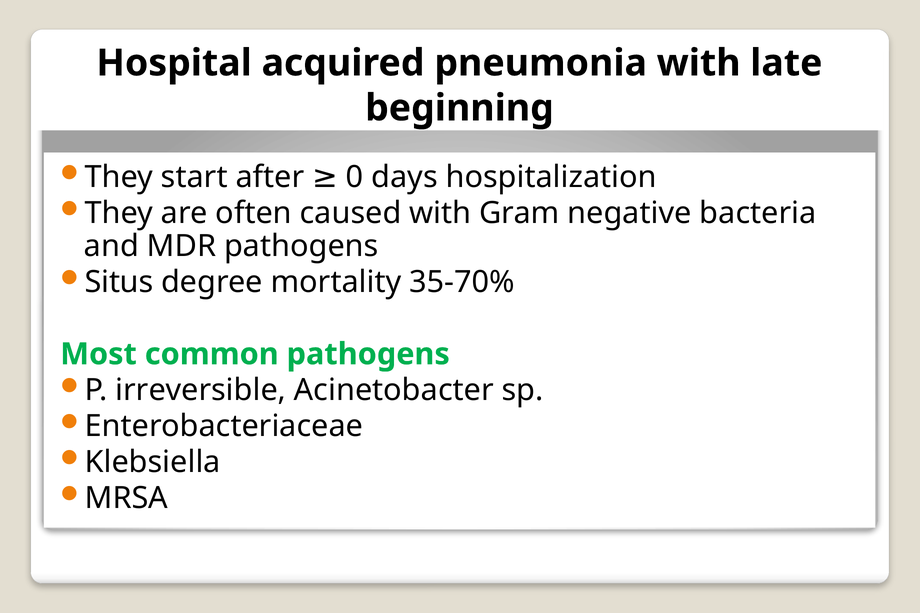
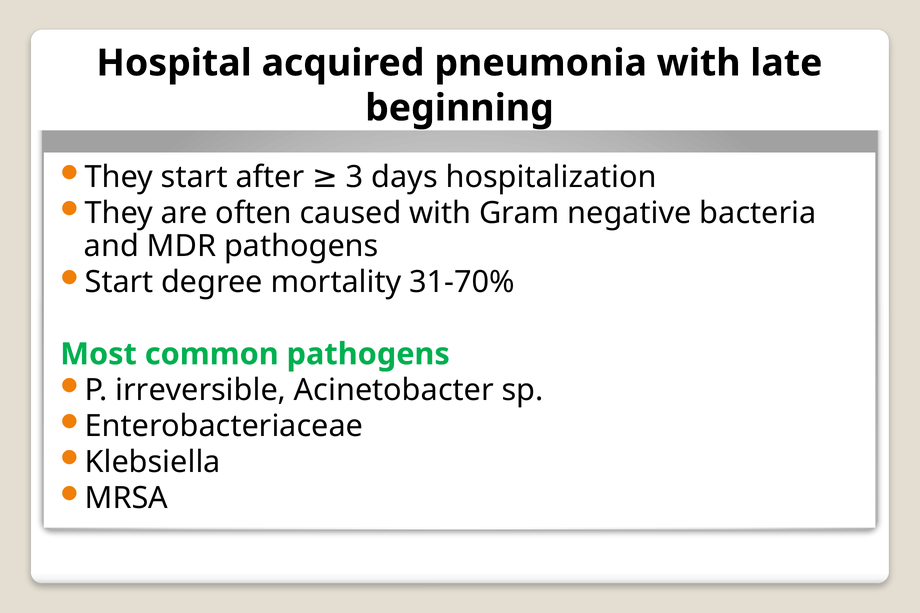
0: 0 -> 3 (355, 177)
Situs: Situs -> Start (119, 282)
35-70%: 35-70% -> 31-70% (462, 282)
